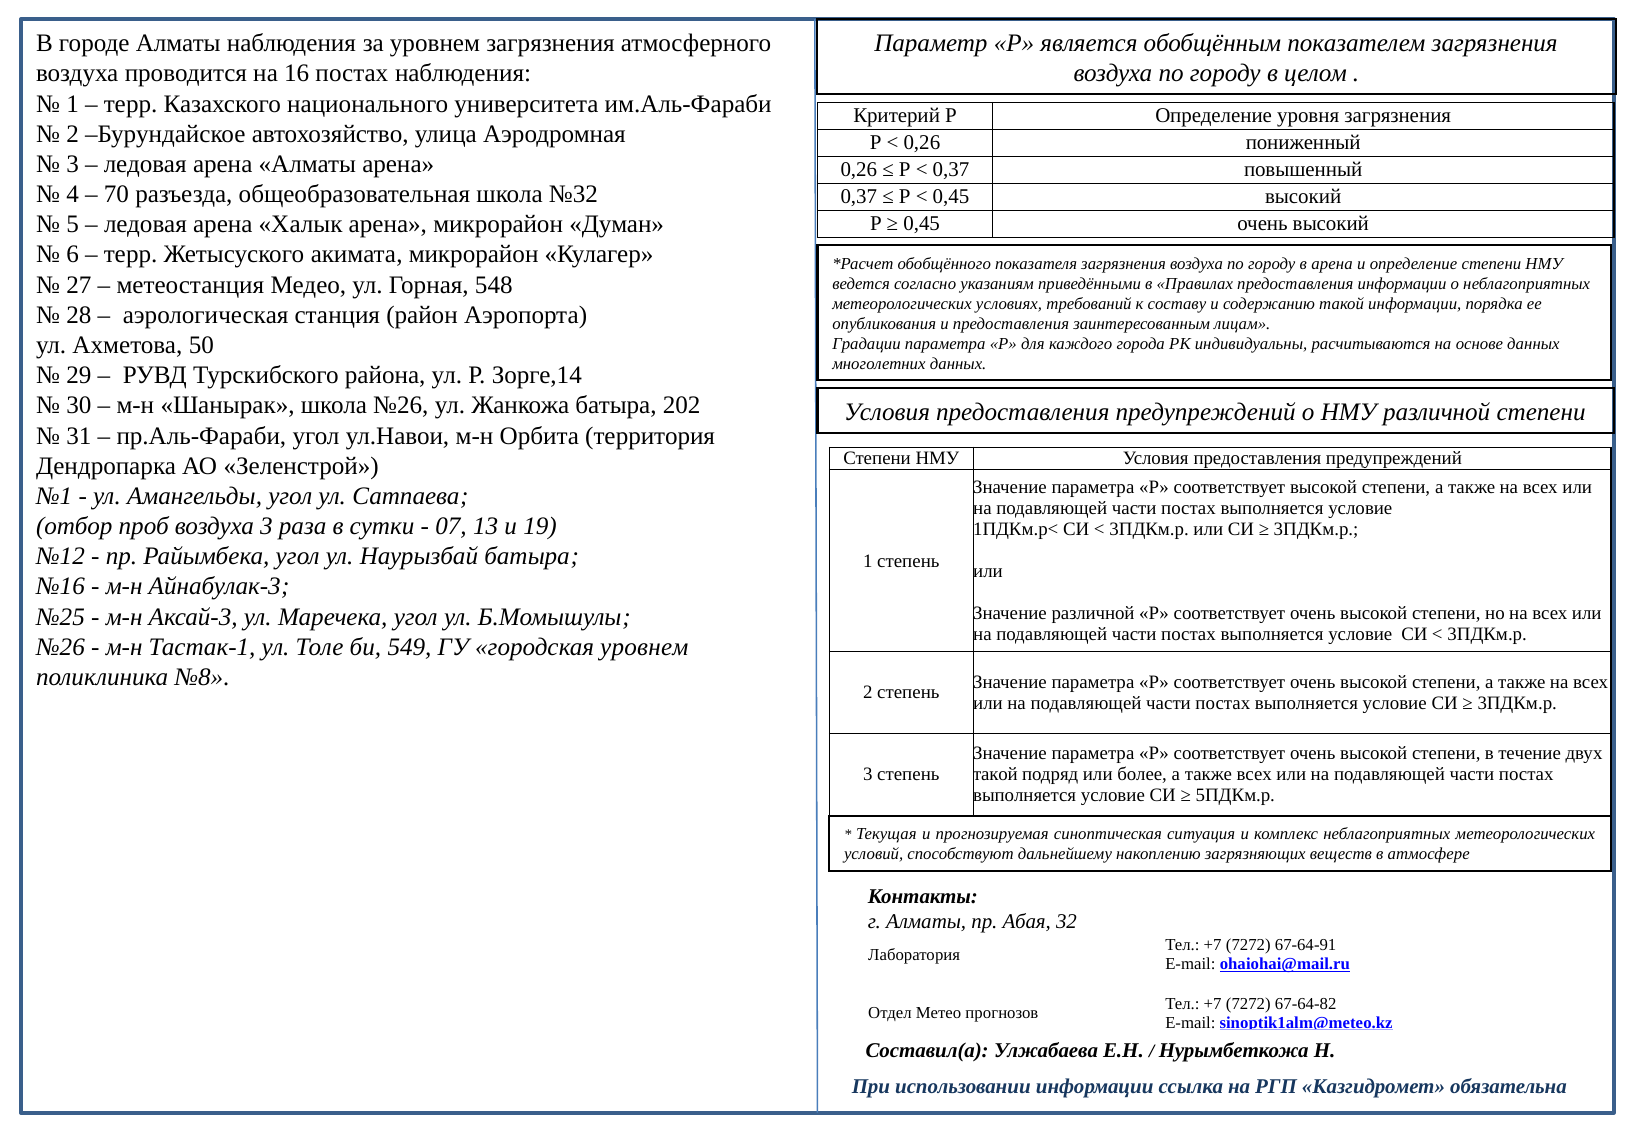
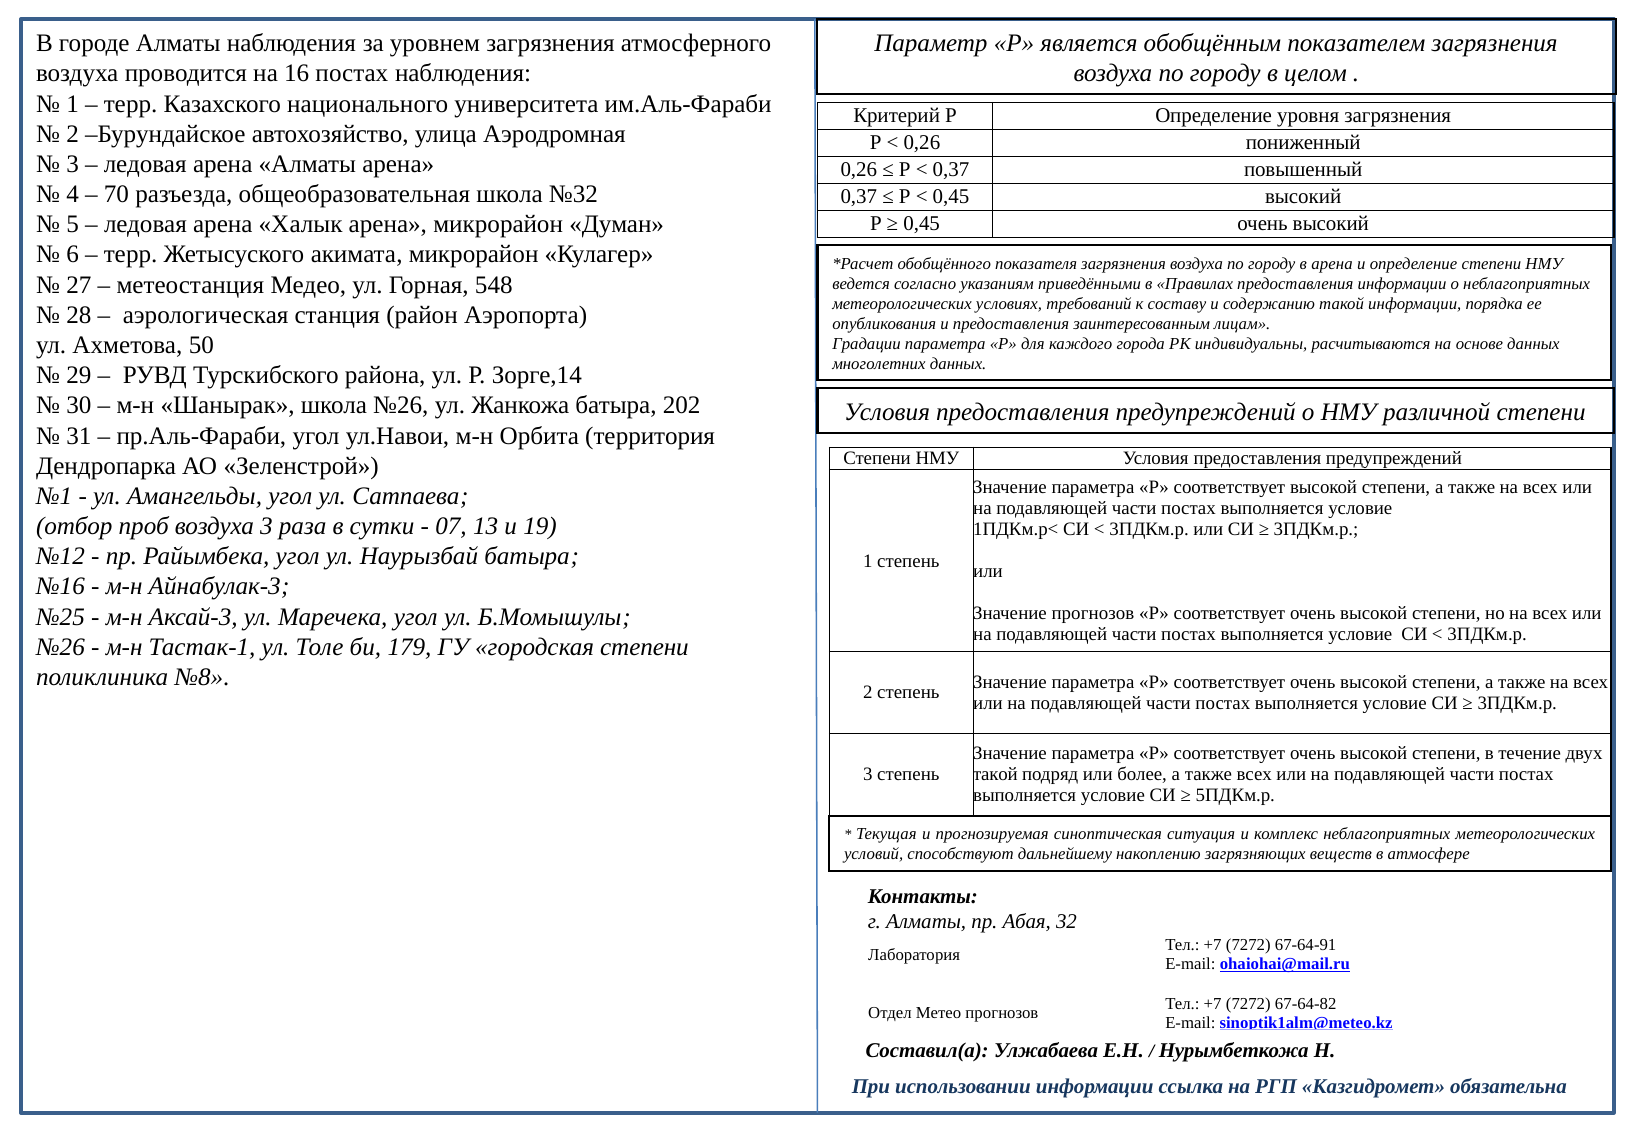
Значение различной: различной -> прогнозов (1093, 613)
549: 549 -> 179 (409, 647)
городская уровнем: уровнем -> степени (644, 647)
